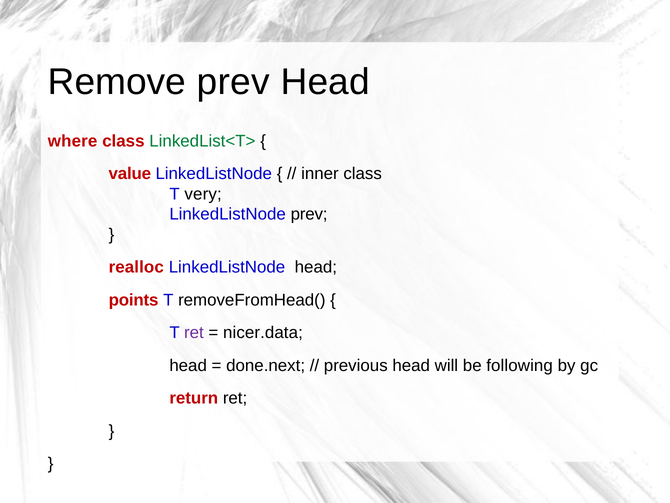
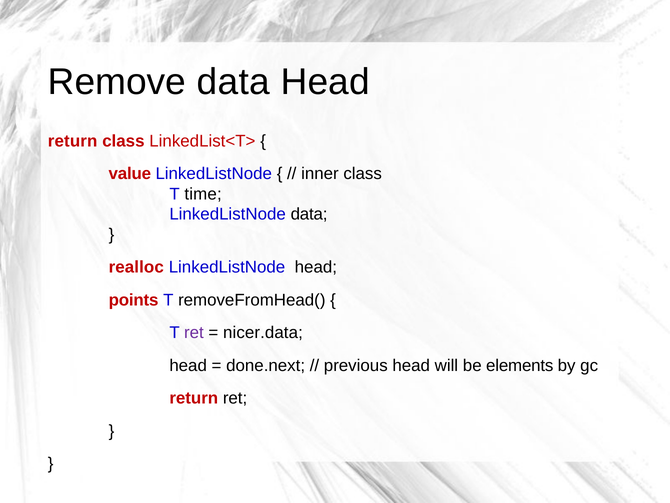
Remove prev: prev -> data (233, 82)
where: where -> return (73, 141)
LinkedList<T> colour: green -> red (202, 141)
very: very -> time (203, 194)
LinkedListNode prev: prev -> data (309, 214)
following: following -> elements (520, 365)
